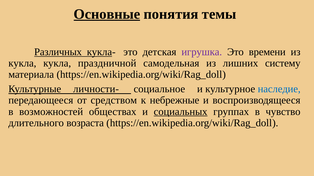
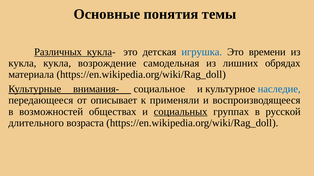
Основные underline: present -> none (107, 14)
игрушка colour: purple -> blue (202, 52)
праздничной: праздничной -> возрождение (107, 63)
систему: систему -> обрядах (283, 63)
личности-: личности- -> внимания- (96, 89)
средством: средством -> описывает (114, 101)
небрежные: небрежные -> применяли (175, 101)
чувство: чувство -> русской (283, 112)
